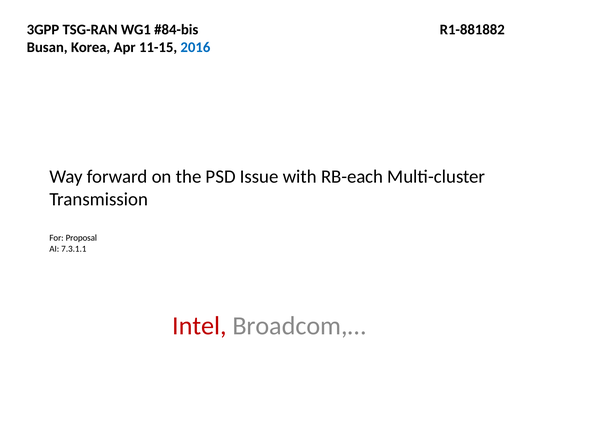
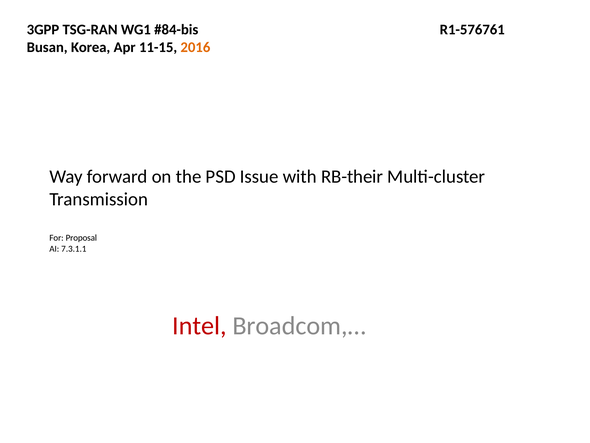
R1-881882: R1-881882 -> R1-576761 (472, 30)
2016 colour: blue -> orange (195, 47)
RB-each: RB-each -> RB-their (352, 176)
